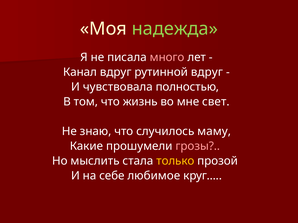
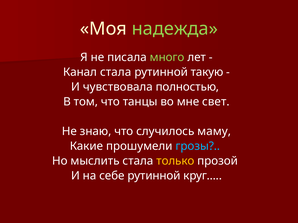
много colour: pink -> light green (167, 57)
Канал вдруг: вдруг -> стала (116, 72)
рутинной вдруг: вдруг -> такую (207, 72)
жизнь: жизнь -> танцы (140, 102)
грозы colour: pink -> light blue (198, 146)
себе любимое: любимое -> рутинной (154, 176)
